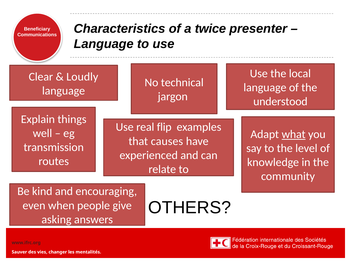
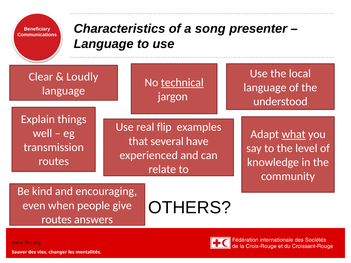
twice: twice -> song (210, 29)
technical underline: none -> present (182, 83)
causes: causes -> several (167, 141)
asking: asking -> routes (57, 220)
